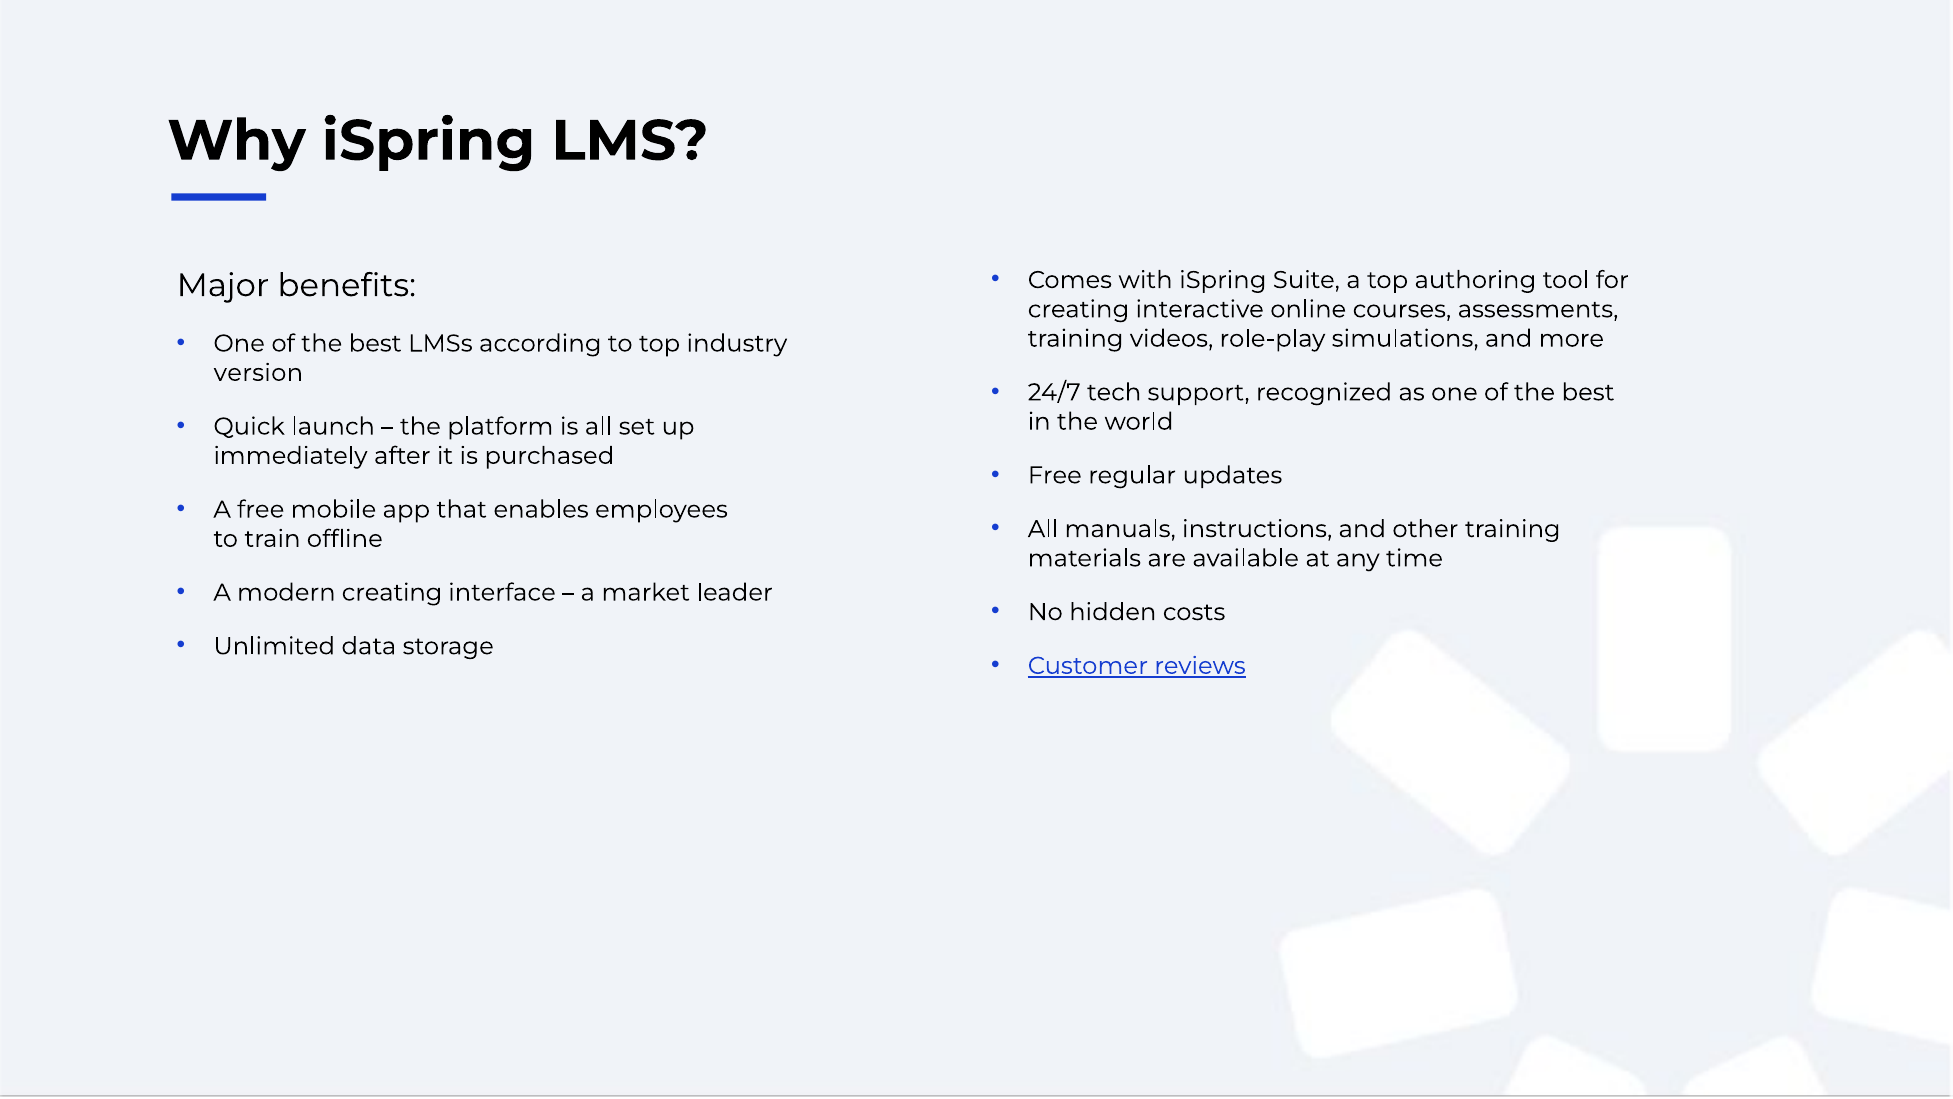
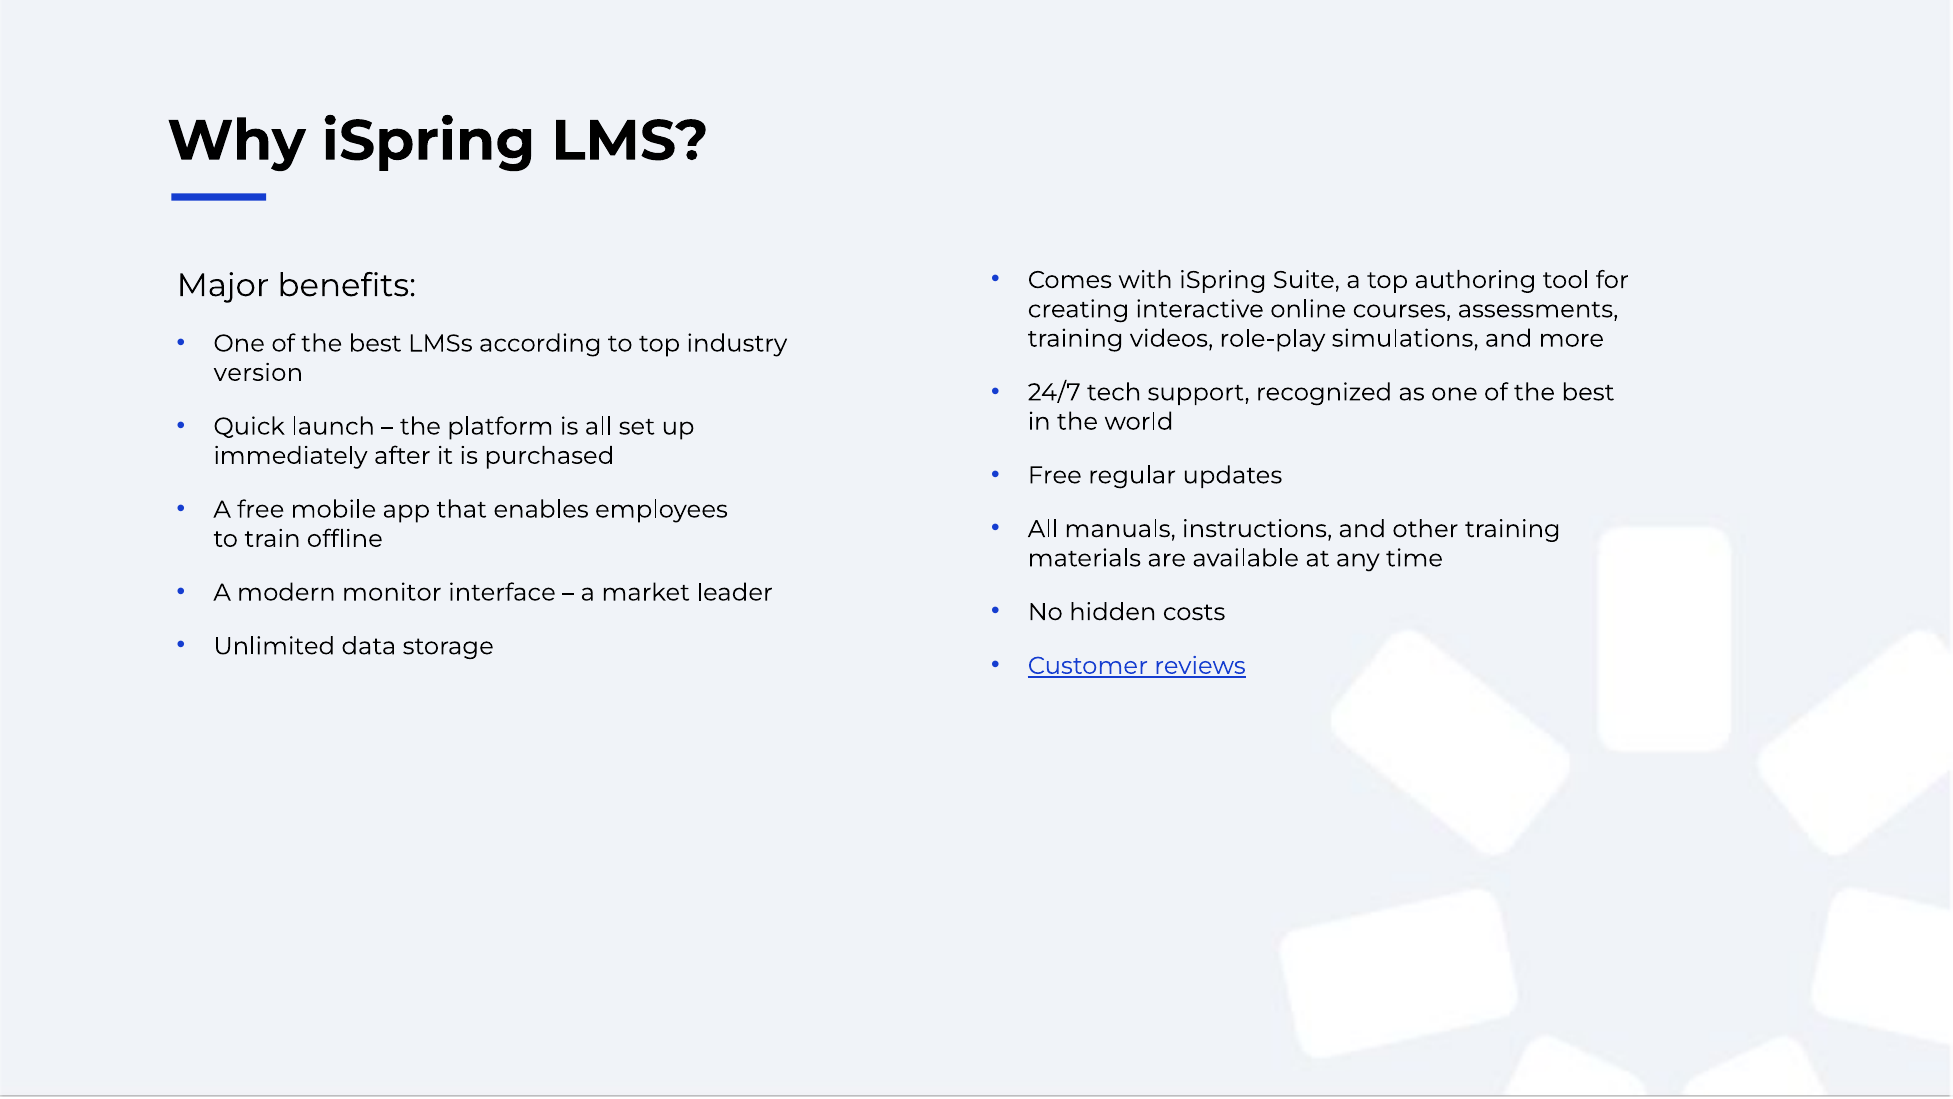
modern creating: creating -> monitor (392, 592)
